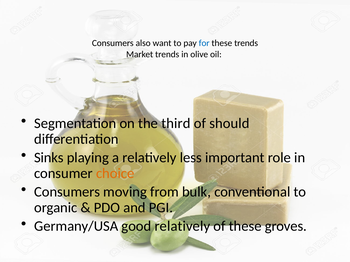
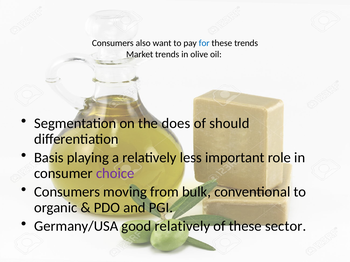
third: third -> does (176, 124)
Sinks: Sinks -> Basis (49, 158)
choice colour: orange -> purple (115, 174)
groves: groves -> sector (286, 227)
